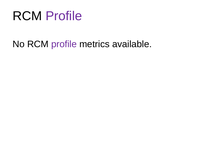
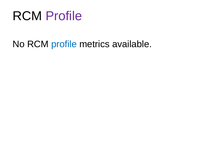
profile colour: purple -> blue (64, 44)
